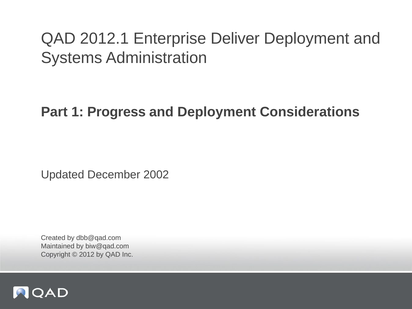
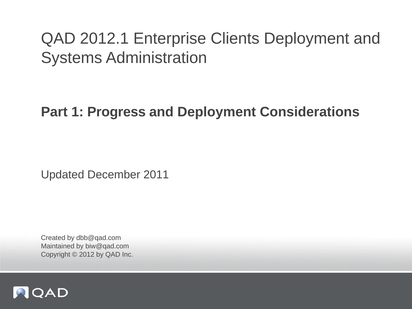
Deliver: Deliver -> Clients (235, 39)
2002: 2002 -> 2011 (156, 175)
